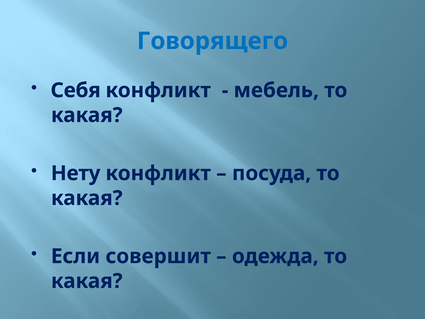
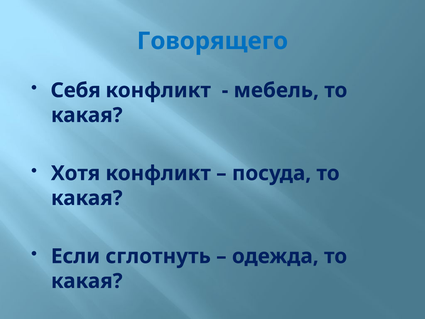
Нету: Нету -> Хотя (76, 173)
совершит: совершит -> сглотнуть (158, 256)
